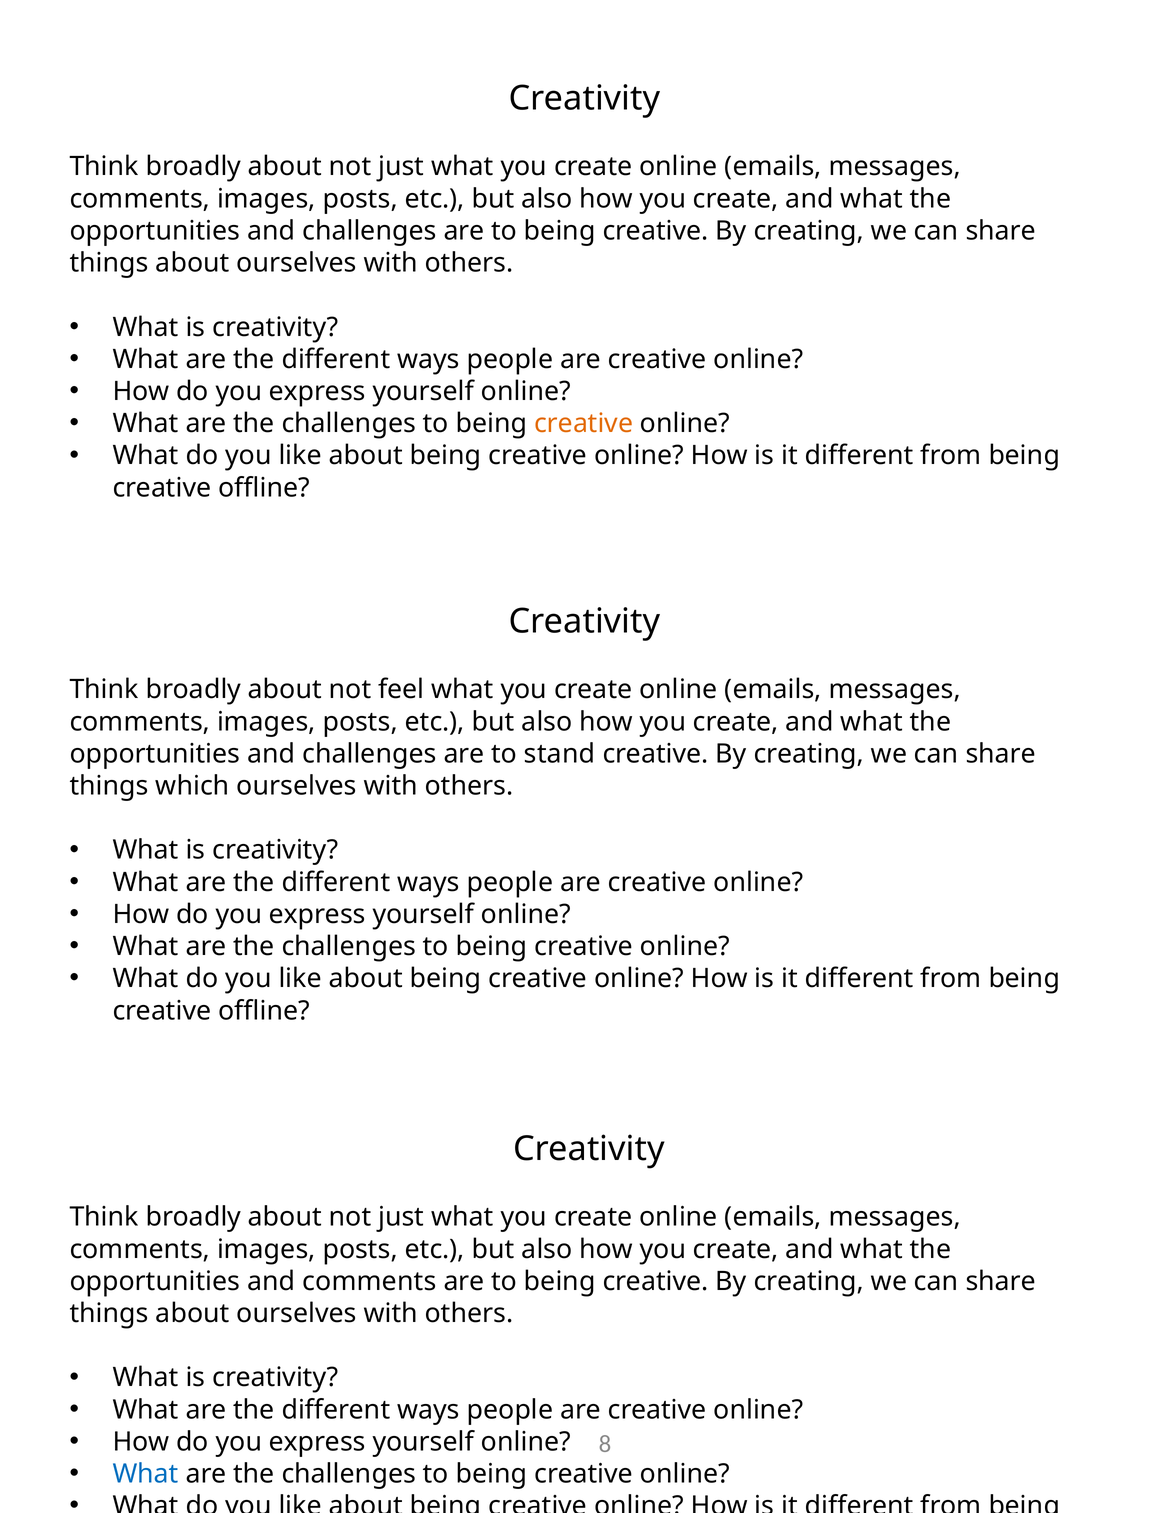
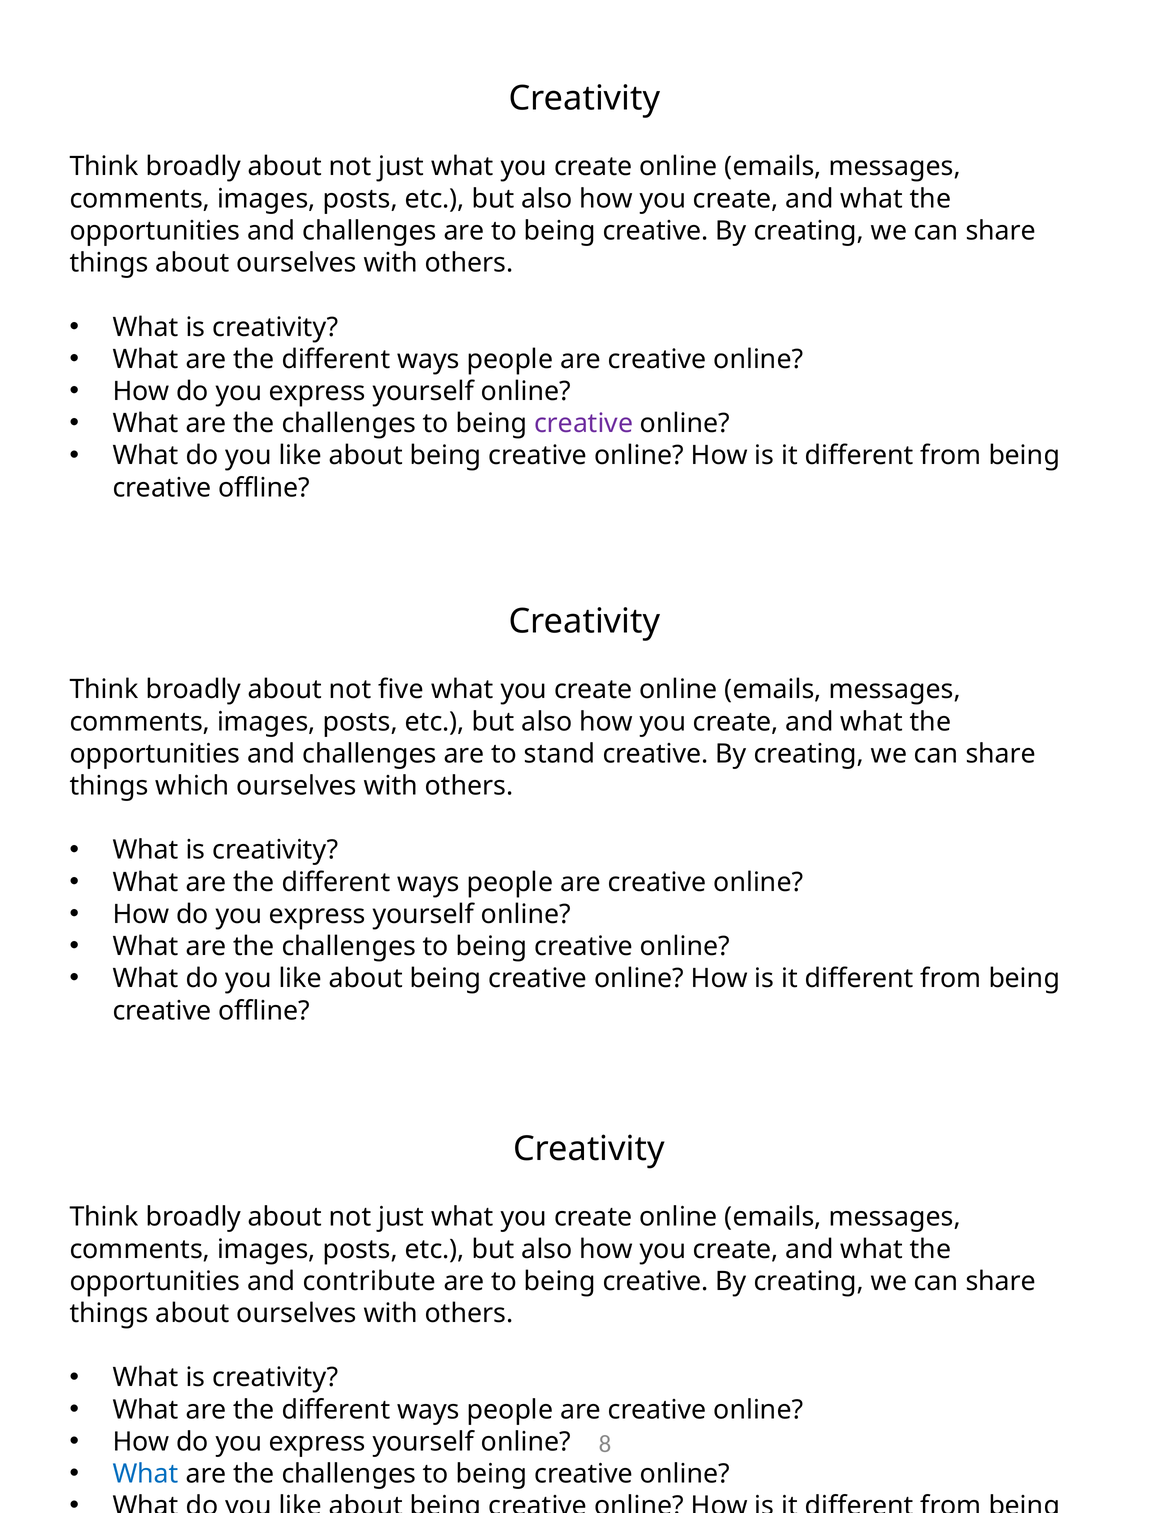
creative colour: orange -> purple (584, 423)
feel: feel -> five (401, 689)
and comments: comments -> contribute (369, 1281)
